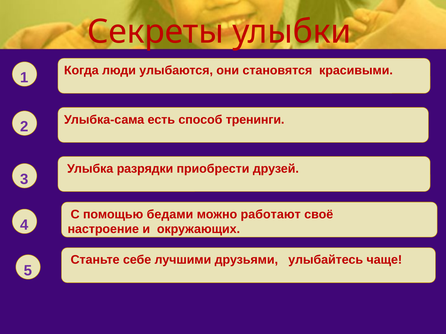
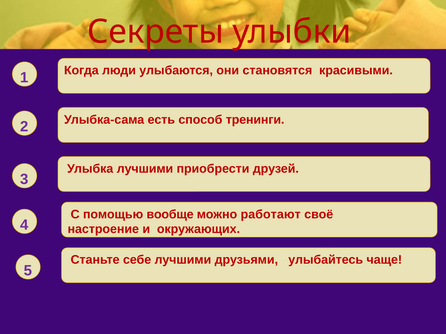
Улыбка разрядки: разрядки -> лучшими (145, 169)
бедами: бедами -> вообще (170, 215)
